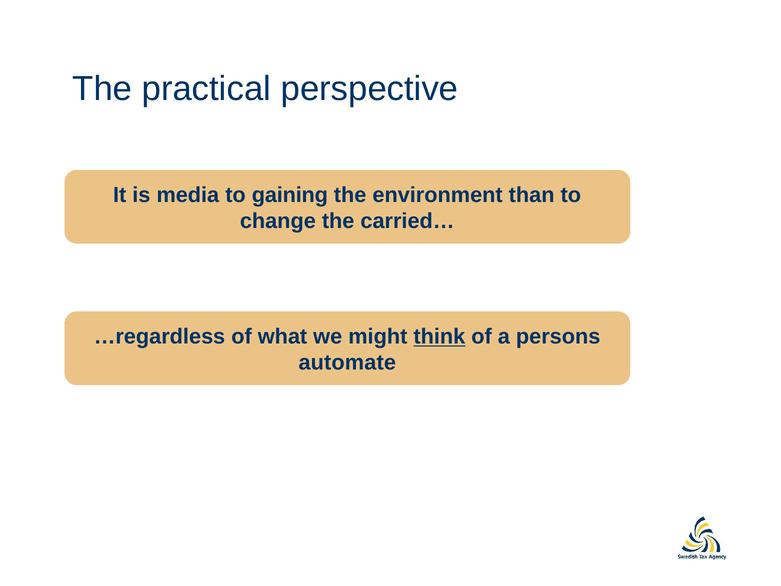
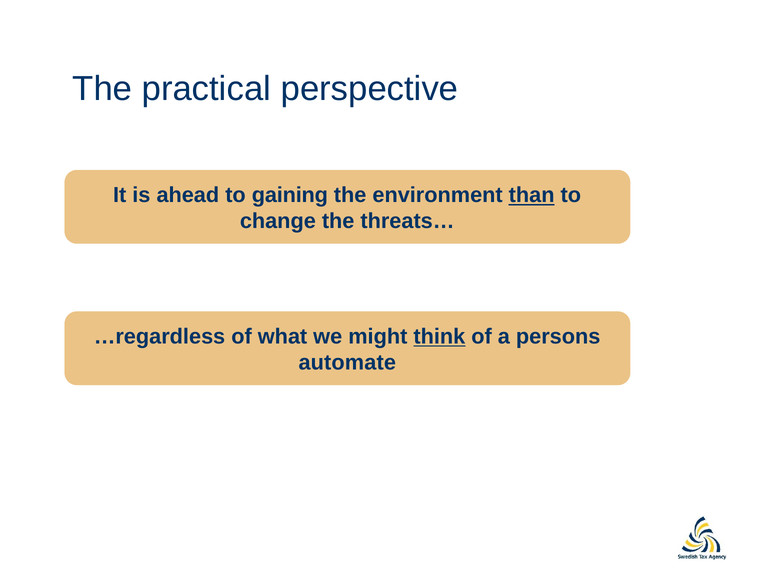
media: media -> ahead (188, 195)
than underline: none -> present (532, 195)
carried…: carried… -> threats… (407, 221)
